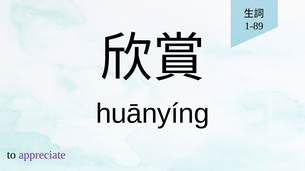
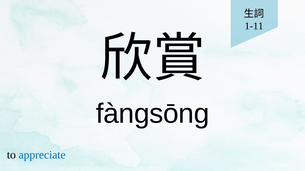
1-89: 1-89 -> 1-11 (254, 26)
huānyíng: huānyíng -> fàngsōng (153, 114)
appreciate colour: purple -> blue (42, 155)
